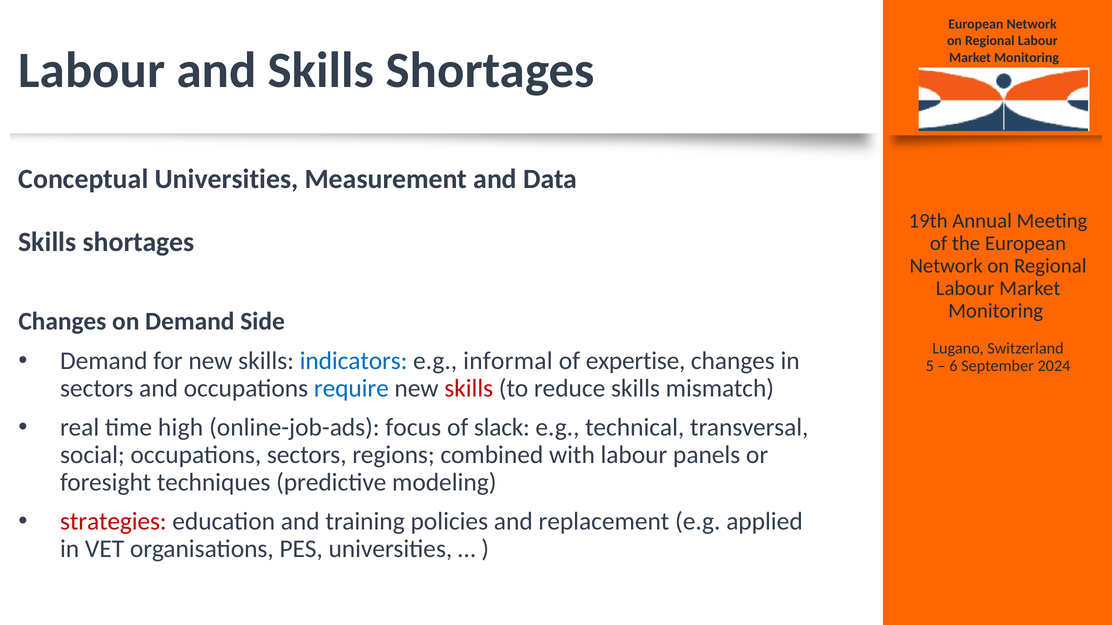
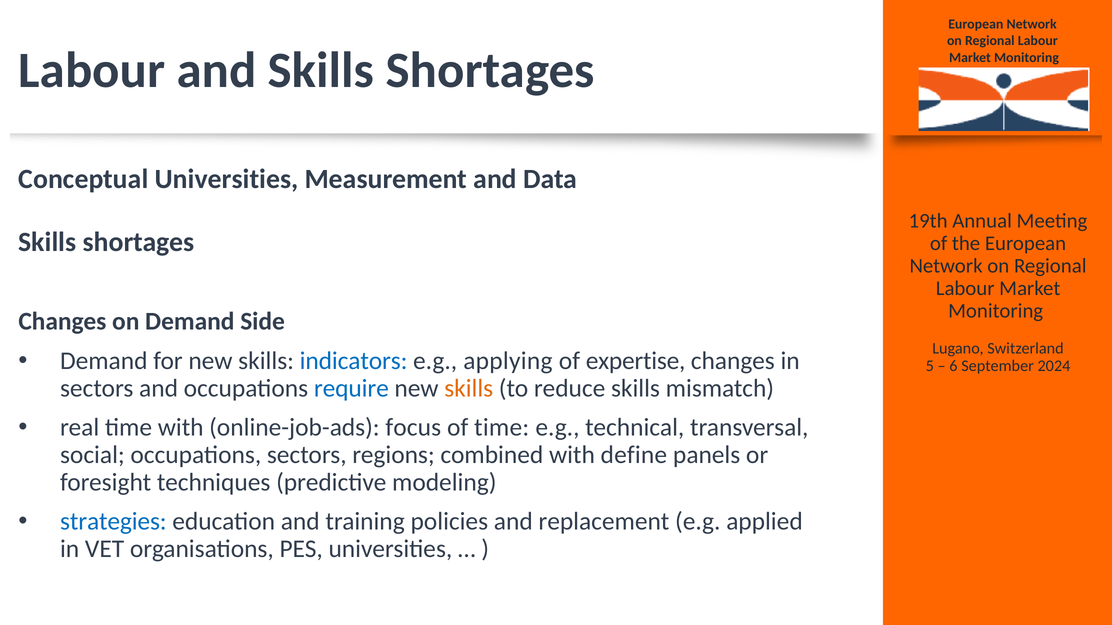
informal: informal -> applying (508, 361)
skills colour: red -> orange (469, 388)
time high: high -> with (181, 428)
of slack: slack -> time (502, 428)
with labour: labour -> define (634, 455)
strategies colour: red -> blue (113, 522)
